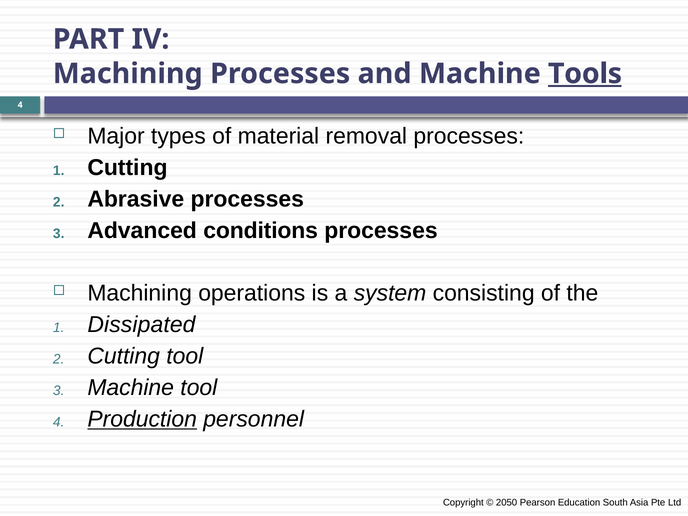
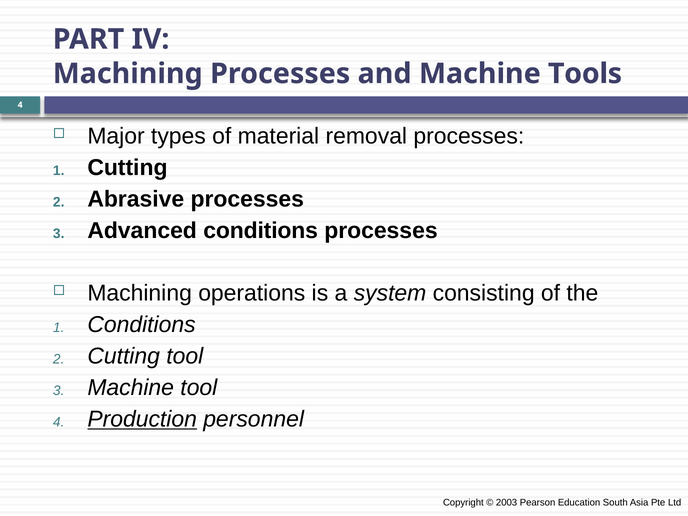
Tools underline: present -> none (585, 74)
Dissipated: Dissipated -> Conditions (142, 325)
2050: 2050 -> 2003 (507, 503)
